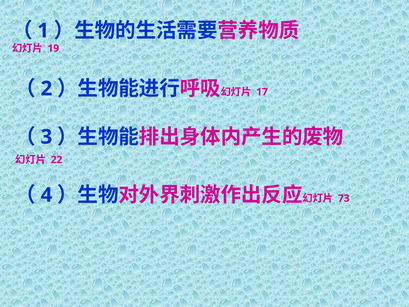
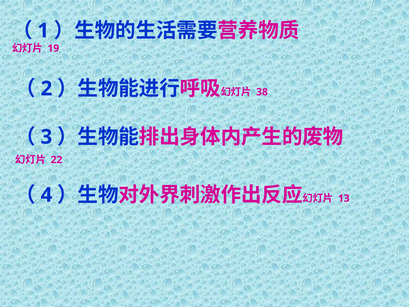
17: 17 -> 38 (262, 92)
73: 73 -> 13 (344, 198)
